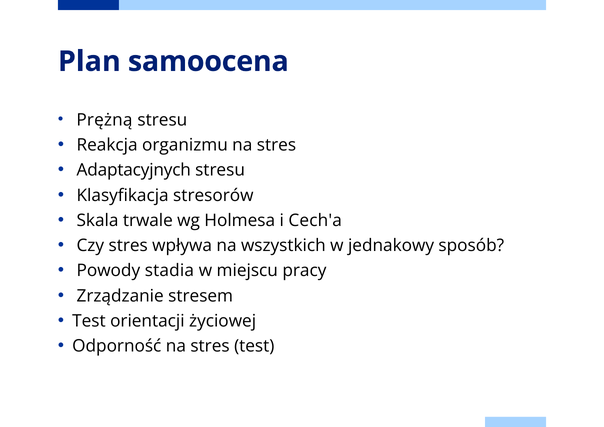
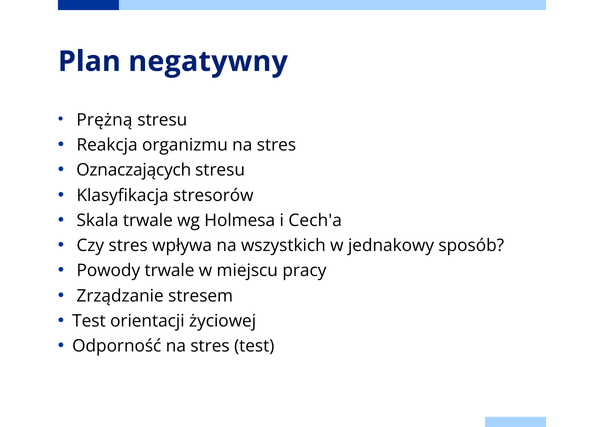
samoocena: samoocena -> negatywny (208, 61)
Adaptacyjnych: Adaptacyjnych -> Oznaczających (134, 170)
Powody stadia: stadia -> trwale (170, 271)
